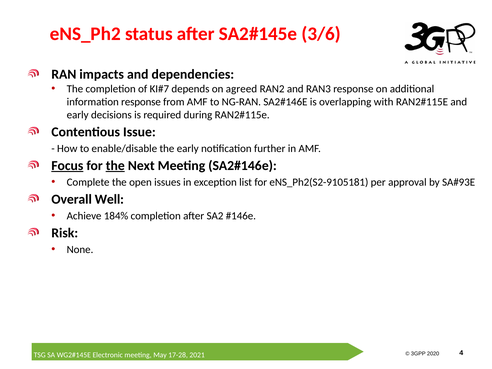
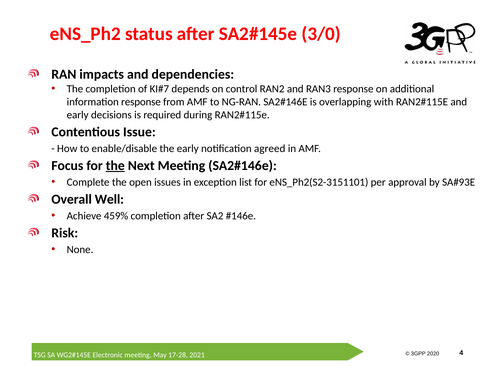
3/6: 3/6 -> 3/0 (321, 34)
agreed: agreed -> control (242, 89)
further: further -> agreed (270, 149)
Focus underline: present -> none (67, 166)
eNS_Ph2(S2-9105181: eNS_Ph2(S2-9105181 -> eNS_Ph2(S2-3151101 (319, 182)
184%: 184% -> 459% (116, 216)
